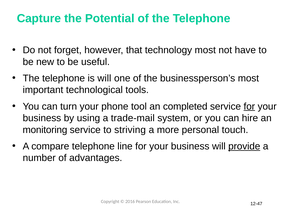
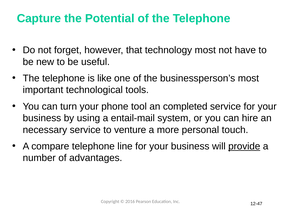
is will: will -> like (104, 78)
for underline: present -> none (249, 106)
trade-mail: trade-mail -> entail-mail (133, 118)
monitoring: monitoring -> necessary (45, 130)
striving: striving -> venture (130, 130)
